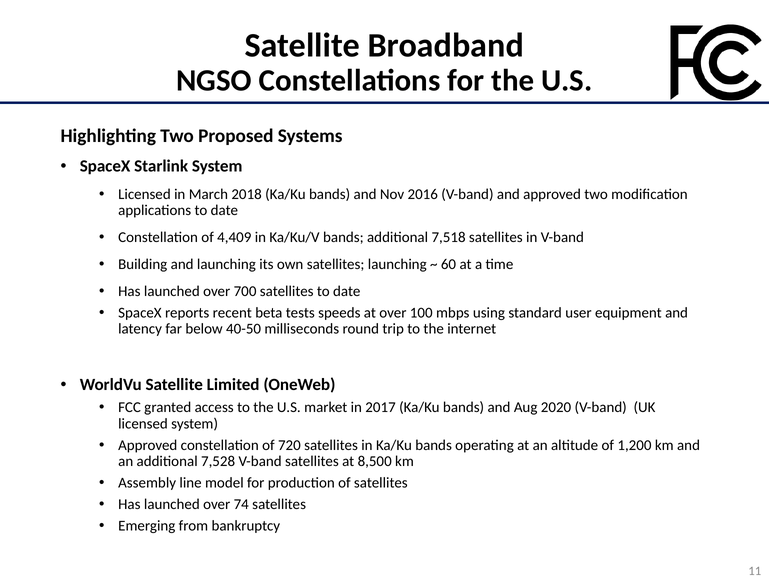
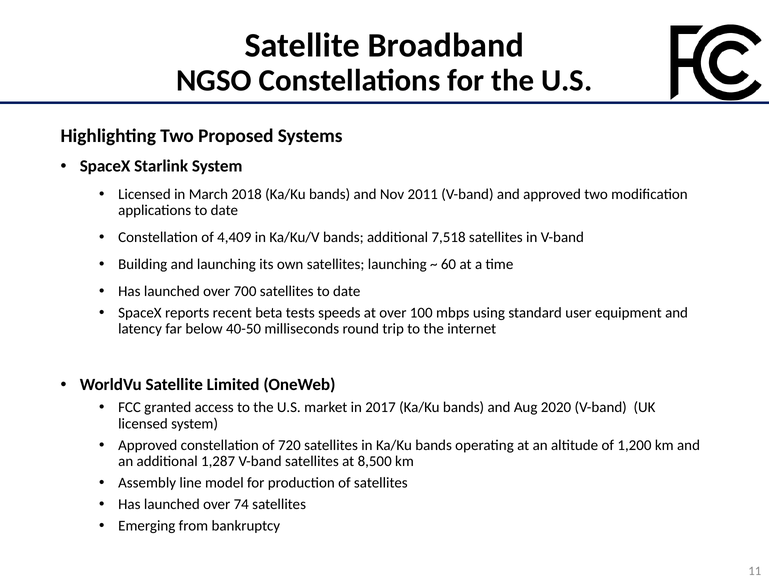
2016: 2016 -> 2011 (423, 194)
7,528: 7,528 -> 1,287 (218, 461)
